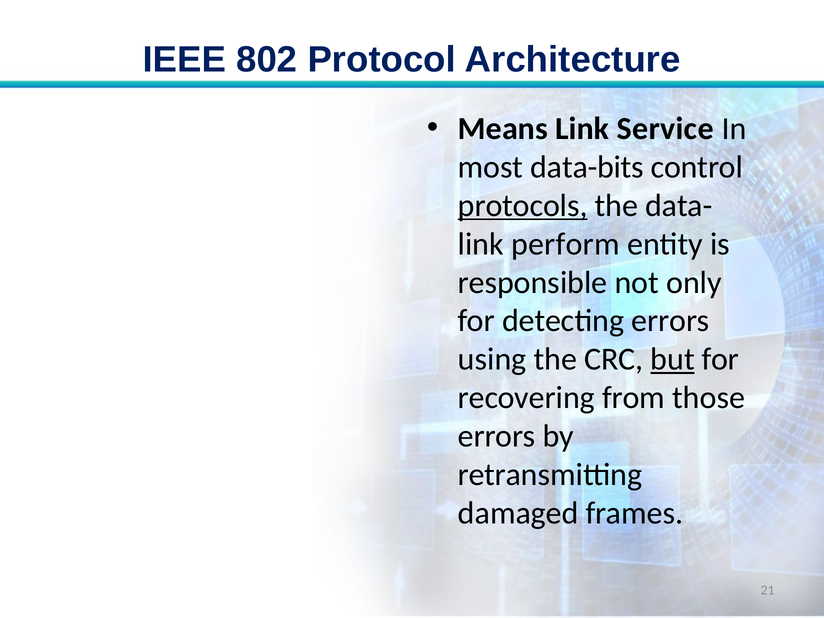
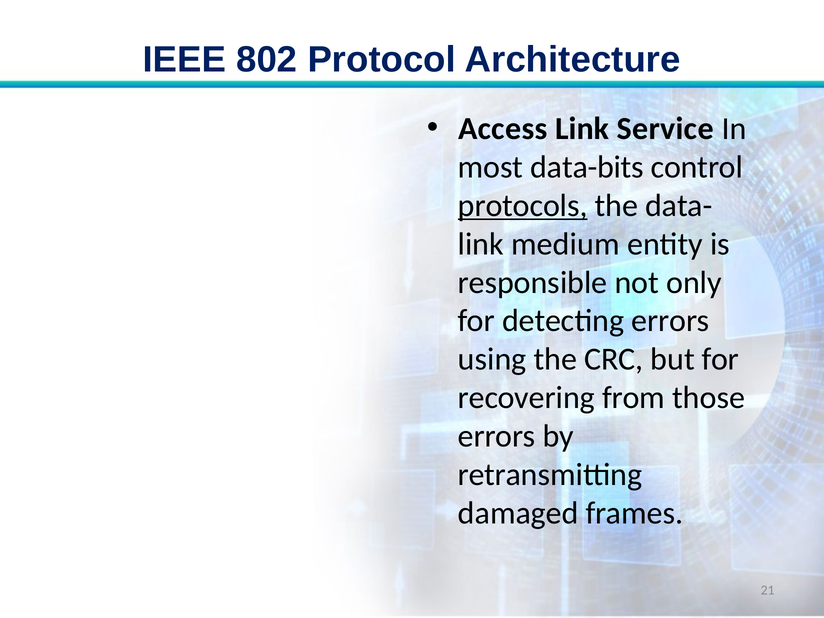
Means: Means -> Access (503, 129)
perform: perform -> medium (565, 244)
but underline: present -> none (673, 359)
